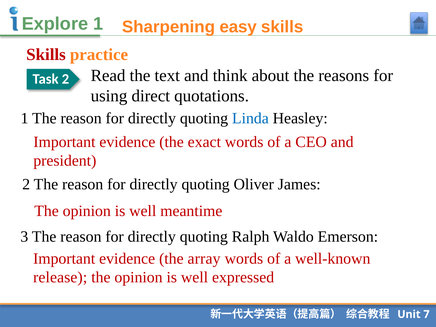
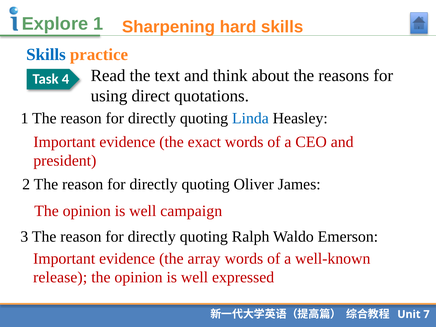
easy: easy -> hard (238, 27)
Skills colour: red -> blue (46, 55)
Task 2: 2 -> 4 (66, 79)
meantime: meantime -> campaign (191, 211)
